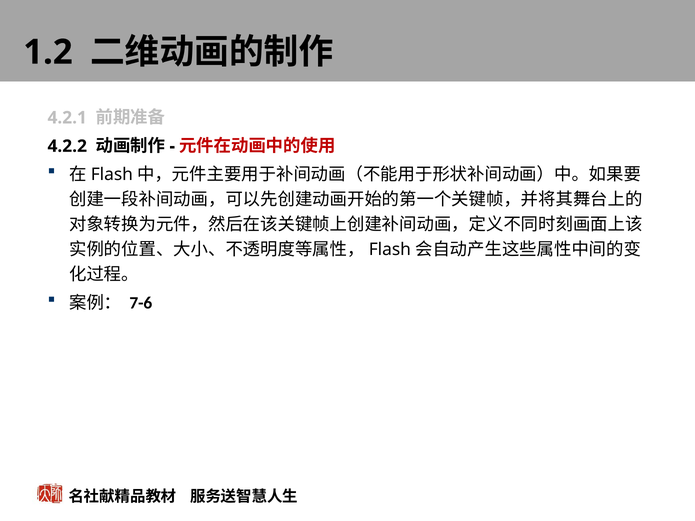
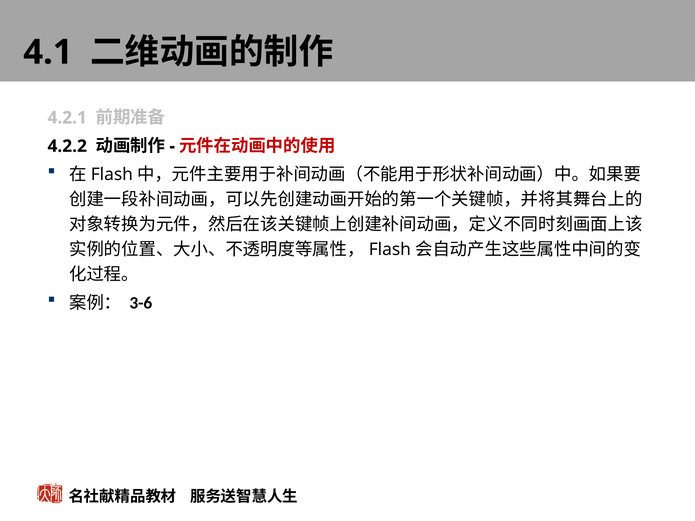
1.2: 1.2 -> 4.1 (48, 52)
7-6: 7-6 -> 3-6 (141, 303)
